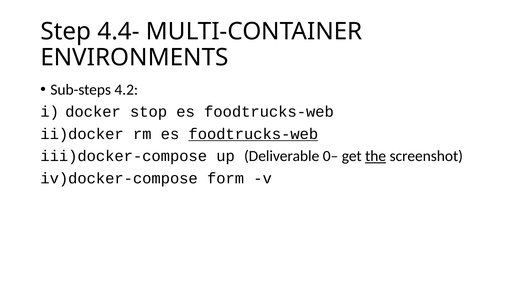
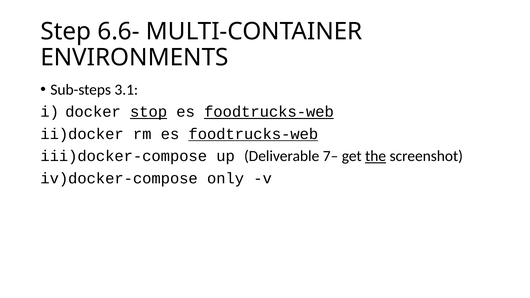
4.4-: 4.4- -> 6.6- (119, 31)
4.2: 4.2 -> 3.1 (126, 90)
stop underline: none -> present (149, 112)
foodtrucks-web underline: none -> present (269, 112)
0–: 0– -> 7– (331, 156)
form: form -> only (226, 178)
